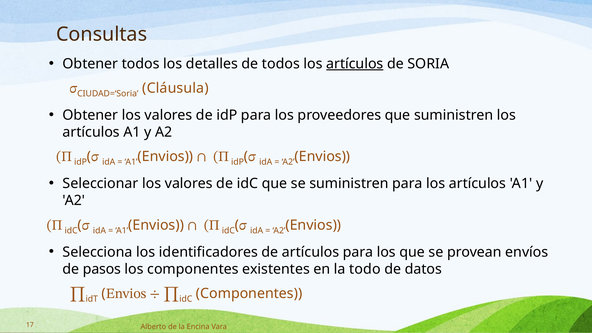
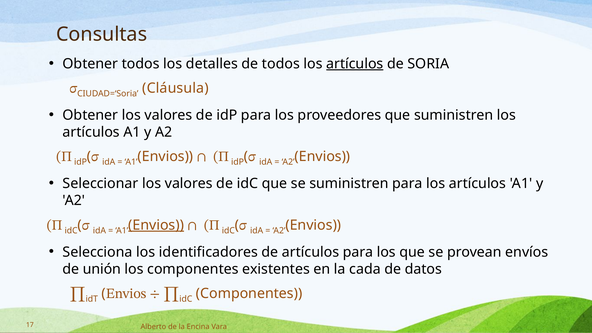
Envios underline: none -> present (156, 225)
pasos: pasos -> unión (102, 269)
todo: todo -> cada (365, 269)
